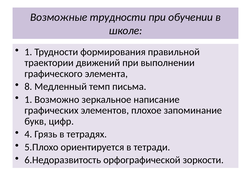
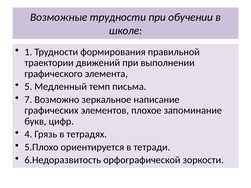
8: 8 -> 5 (28, 87)
1: 1 -> 7 (28, 100)
